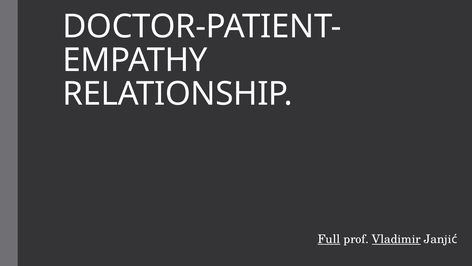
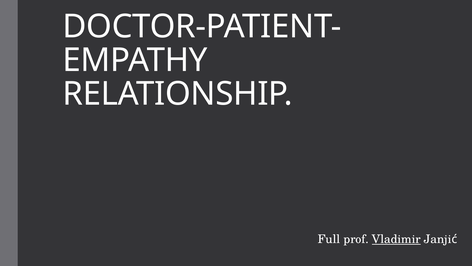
Full underline: present -> none (329, 239)
